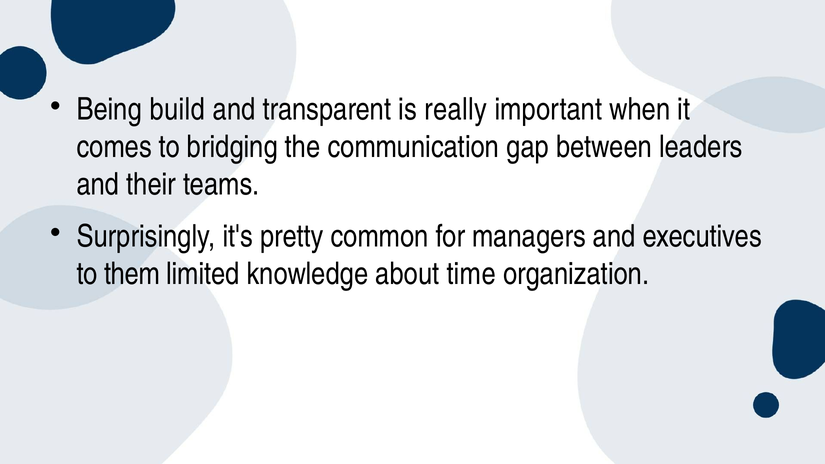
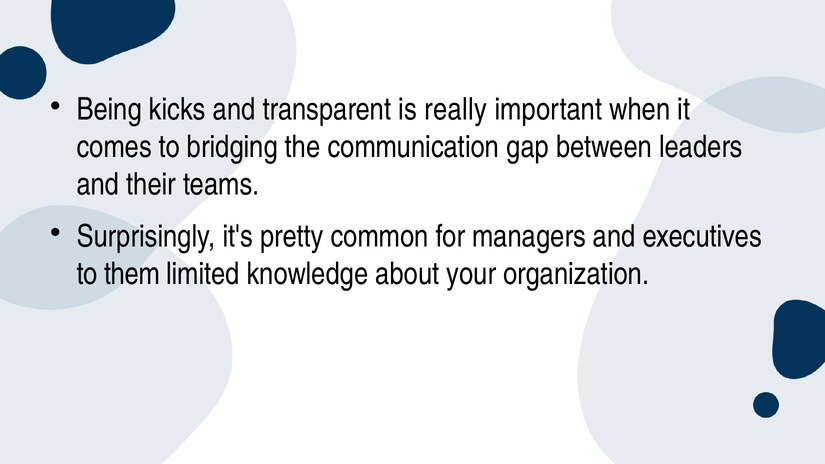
build: build -> kicks (177, 109)
time: time -> your (471, 274)
